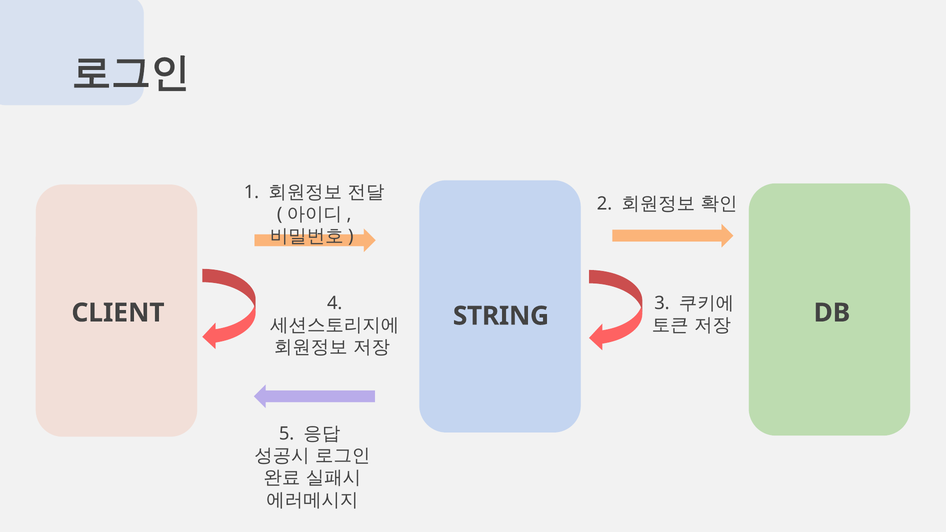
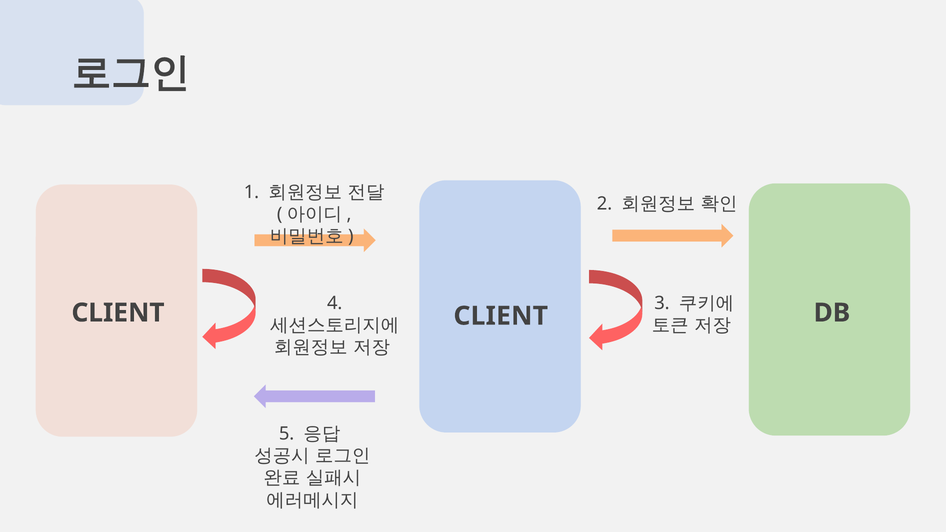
STRING: STRING -> CLIENT (501, 316)
